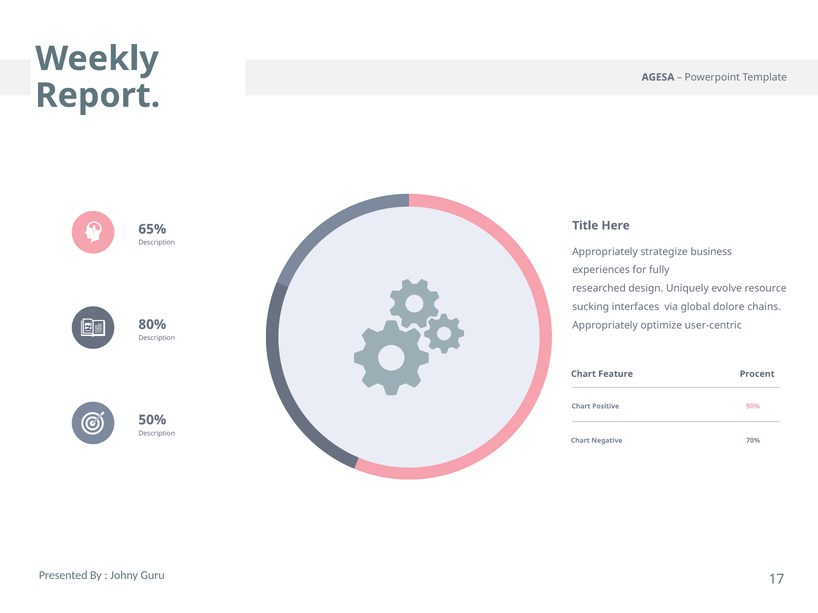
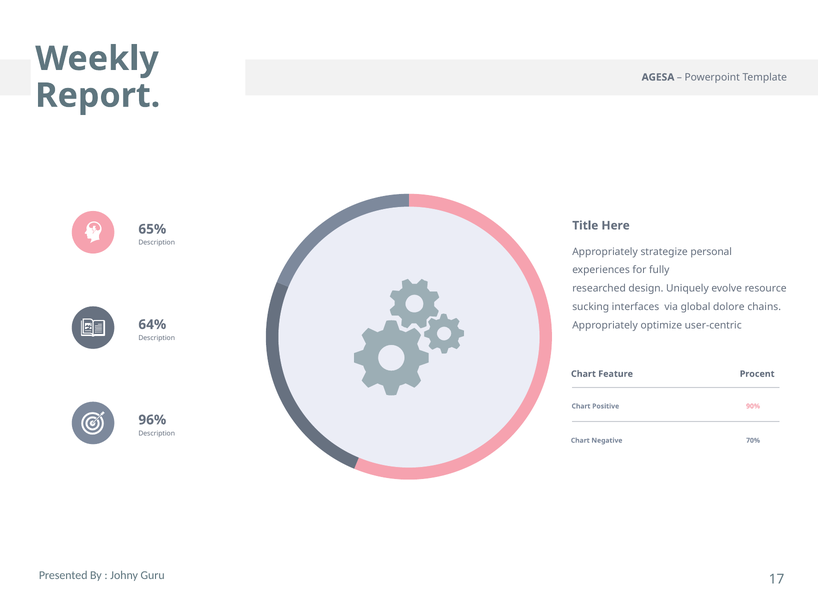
business: business -> personal (711, 252)
80%: 80% -> 64% (152, 325)
50%: 50% -> 96% (152, 420)
